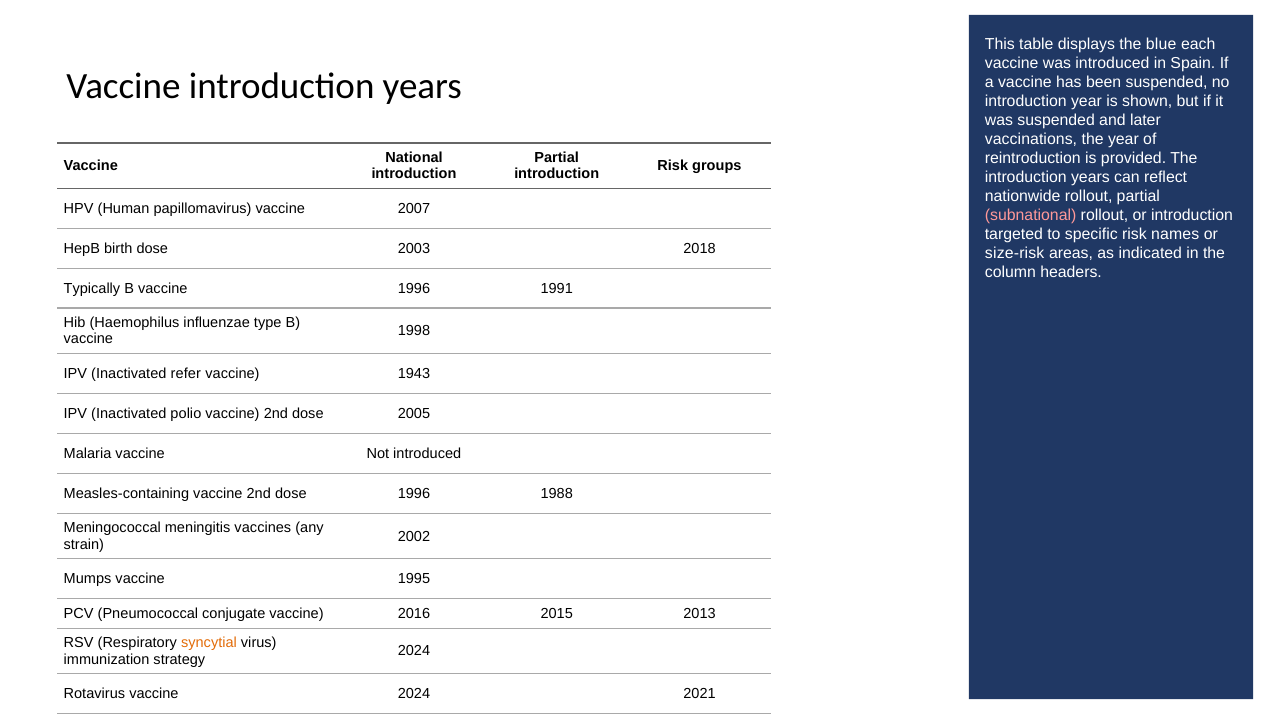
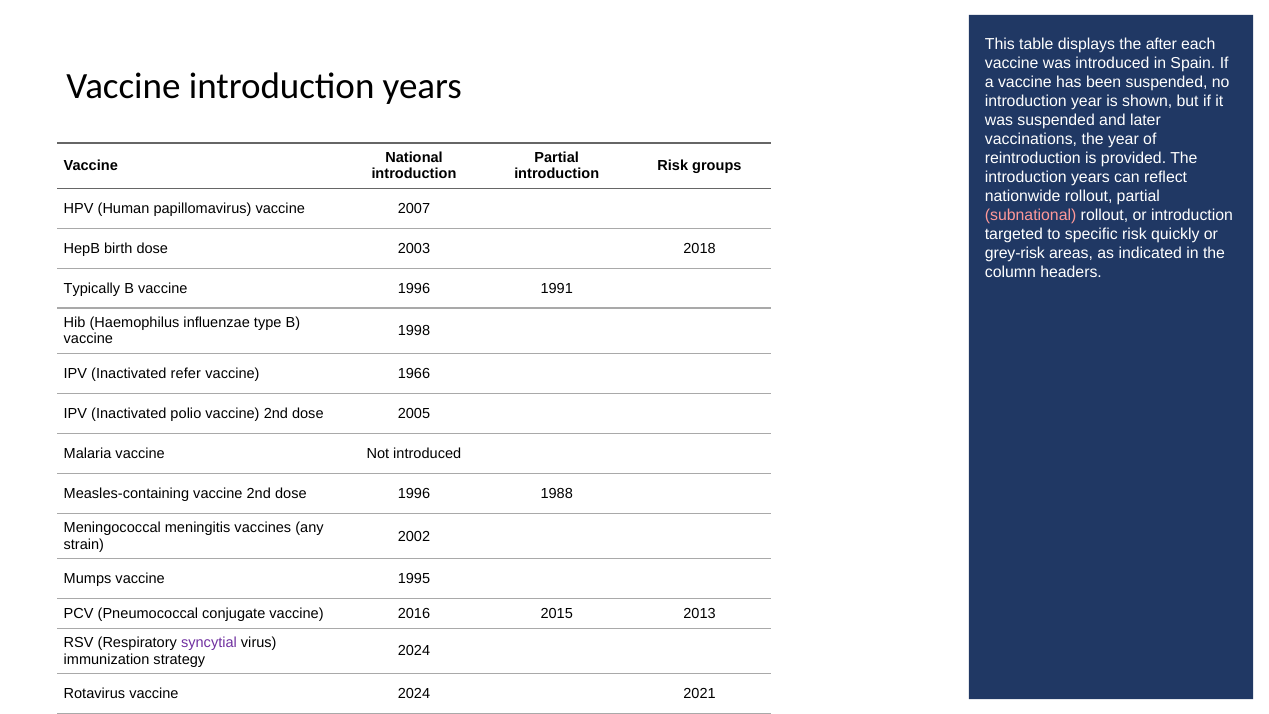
blue: blue -> after (1161, 44)
names: names -> quickly (1175, 234)
size-risk: size-risk -> grey-risk (1015, 253)
1943: 1943 -> 1966 (414, 374)
syncytial colour: orange -> purple (209, 643)
